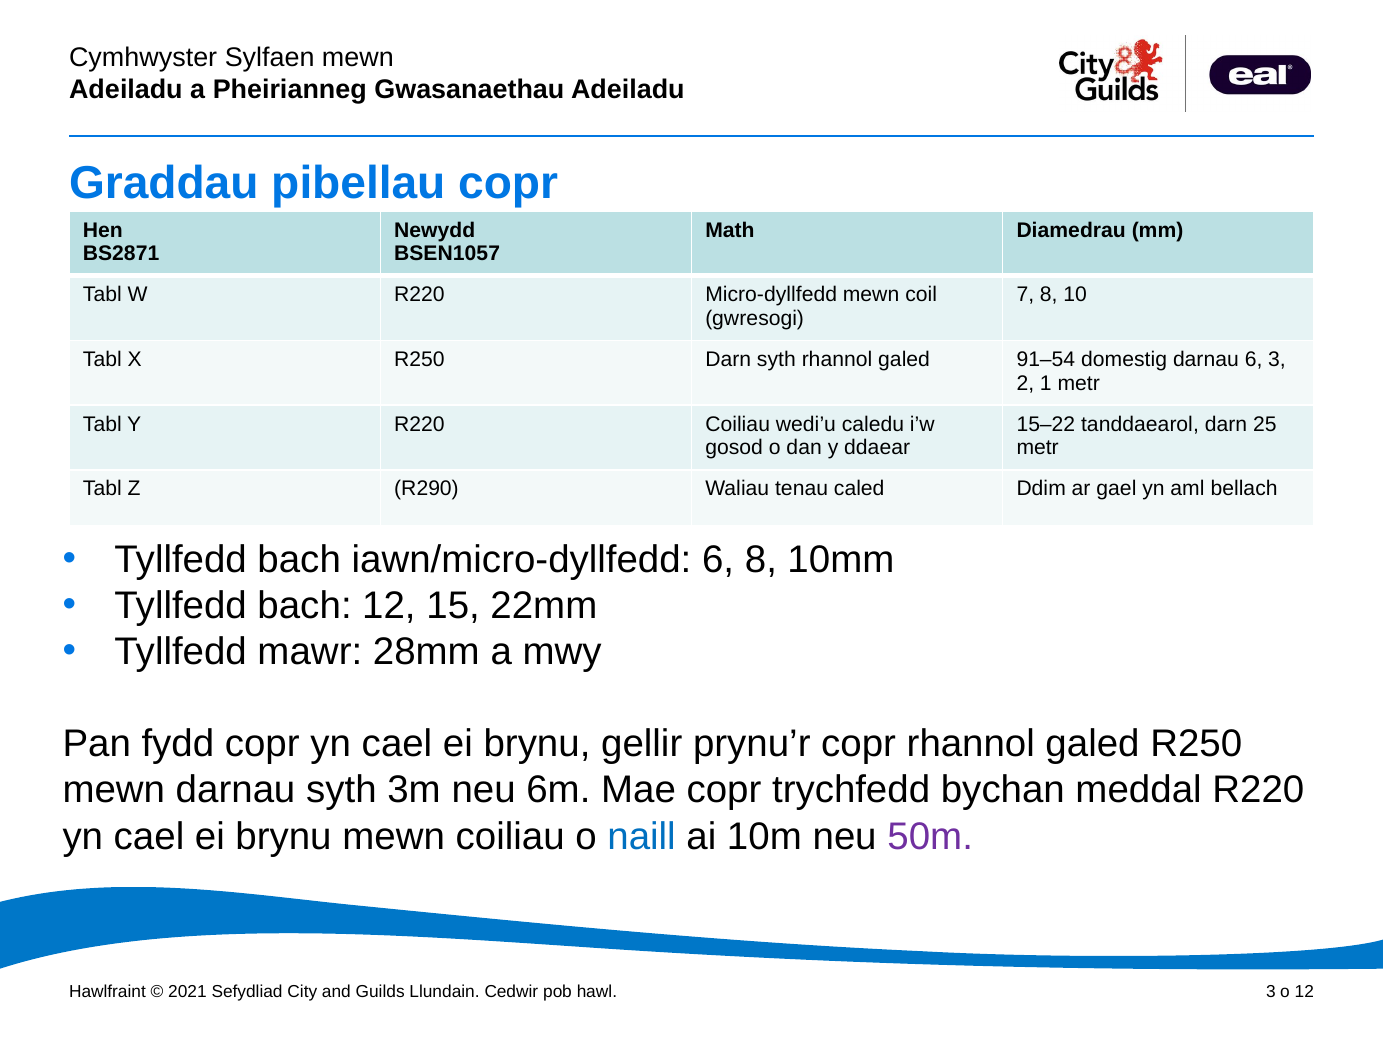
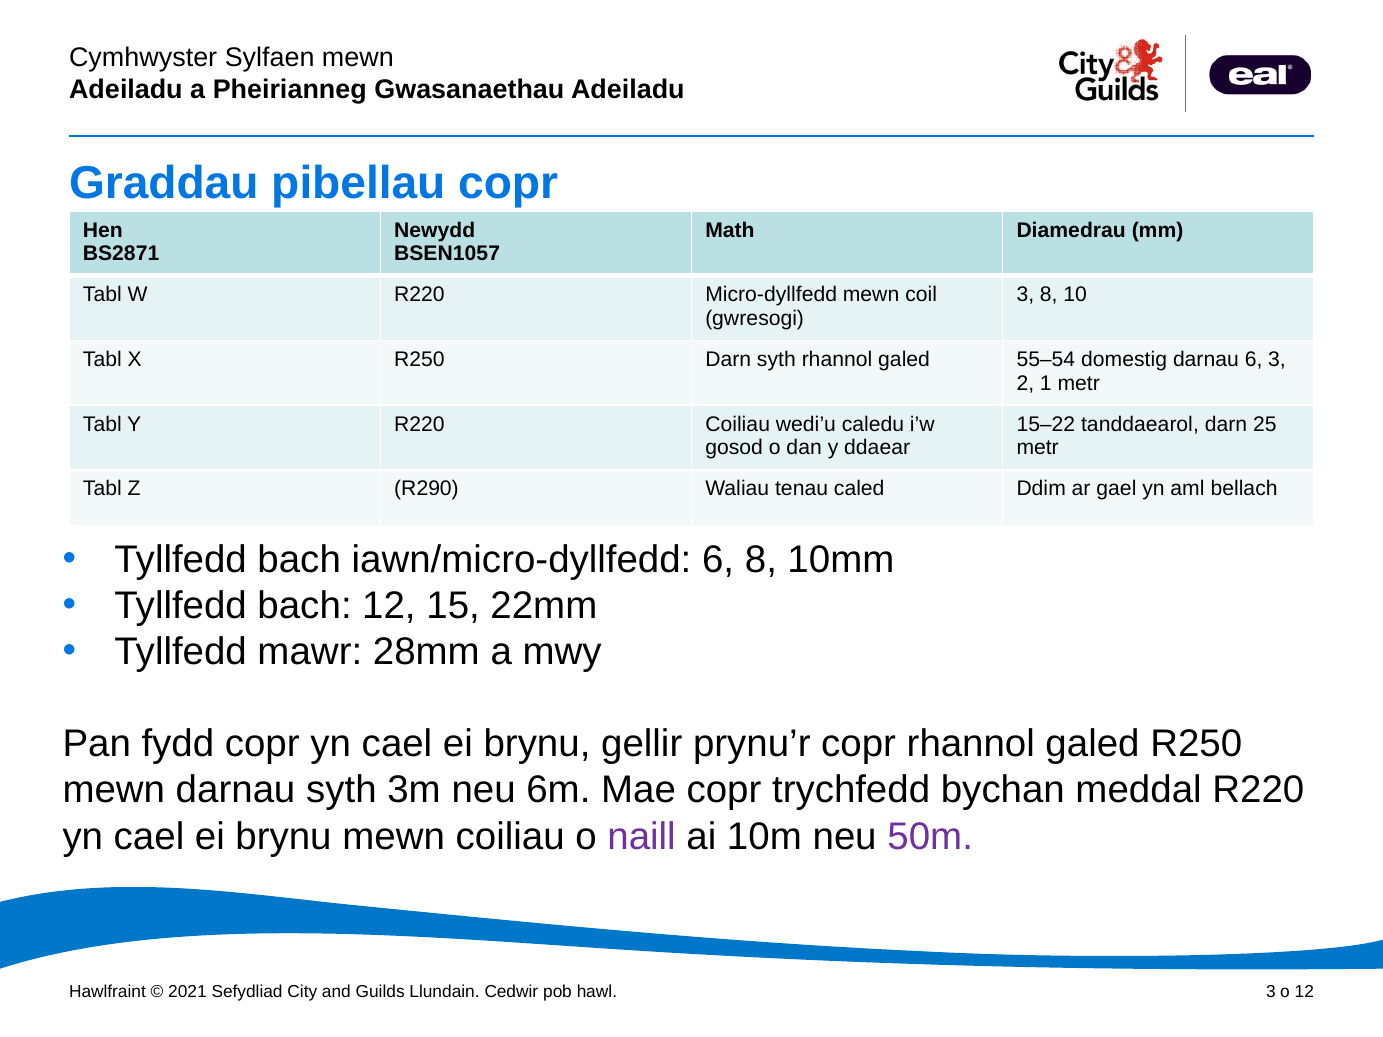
7: 7 -> 3 (1025, 295)
91–54: 91–54 -> 55–54 (1046, 360)
naill colour: blue -> purple (642, 837)
